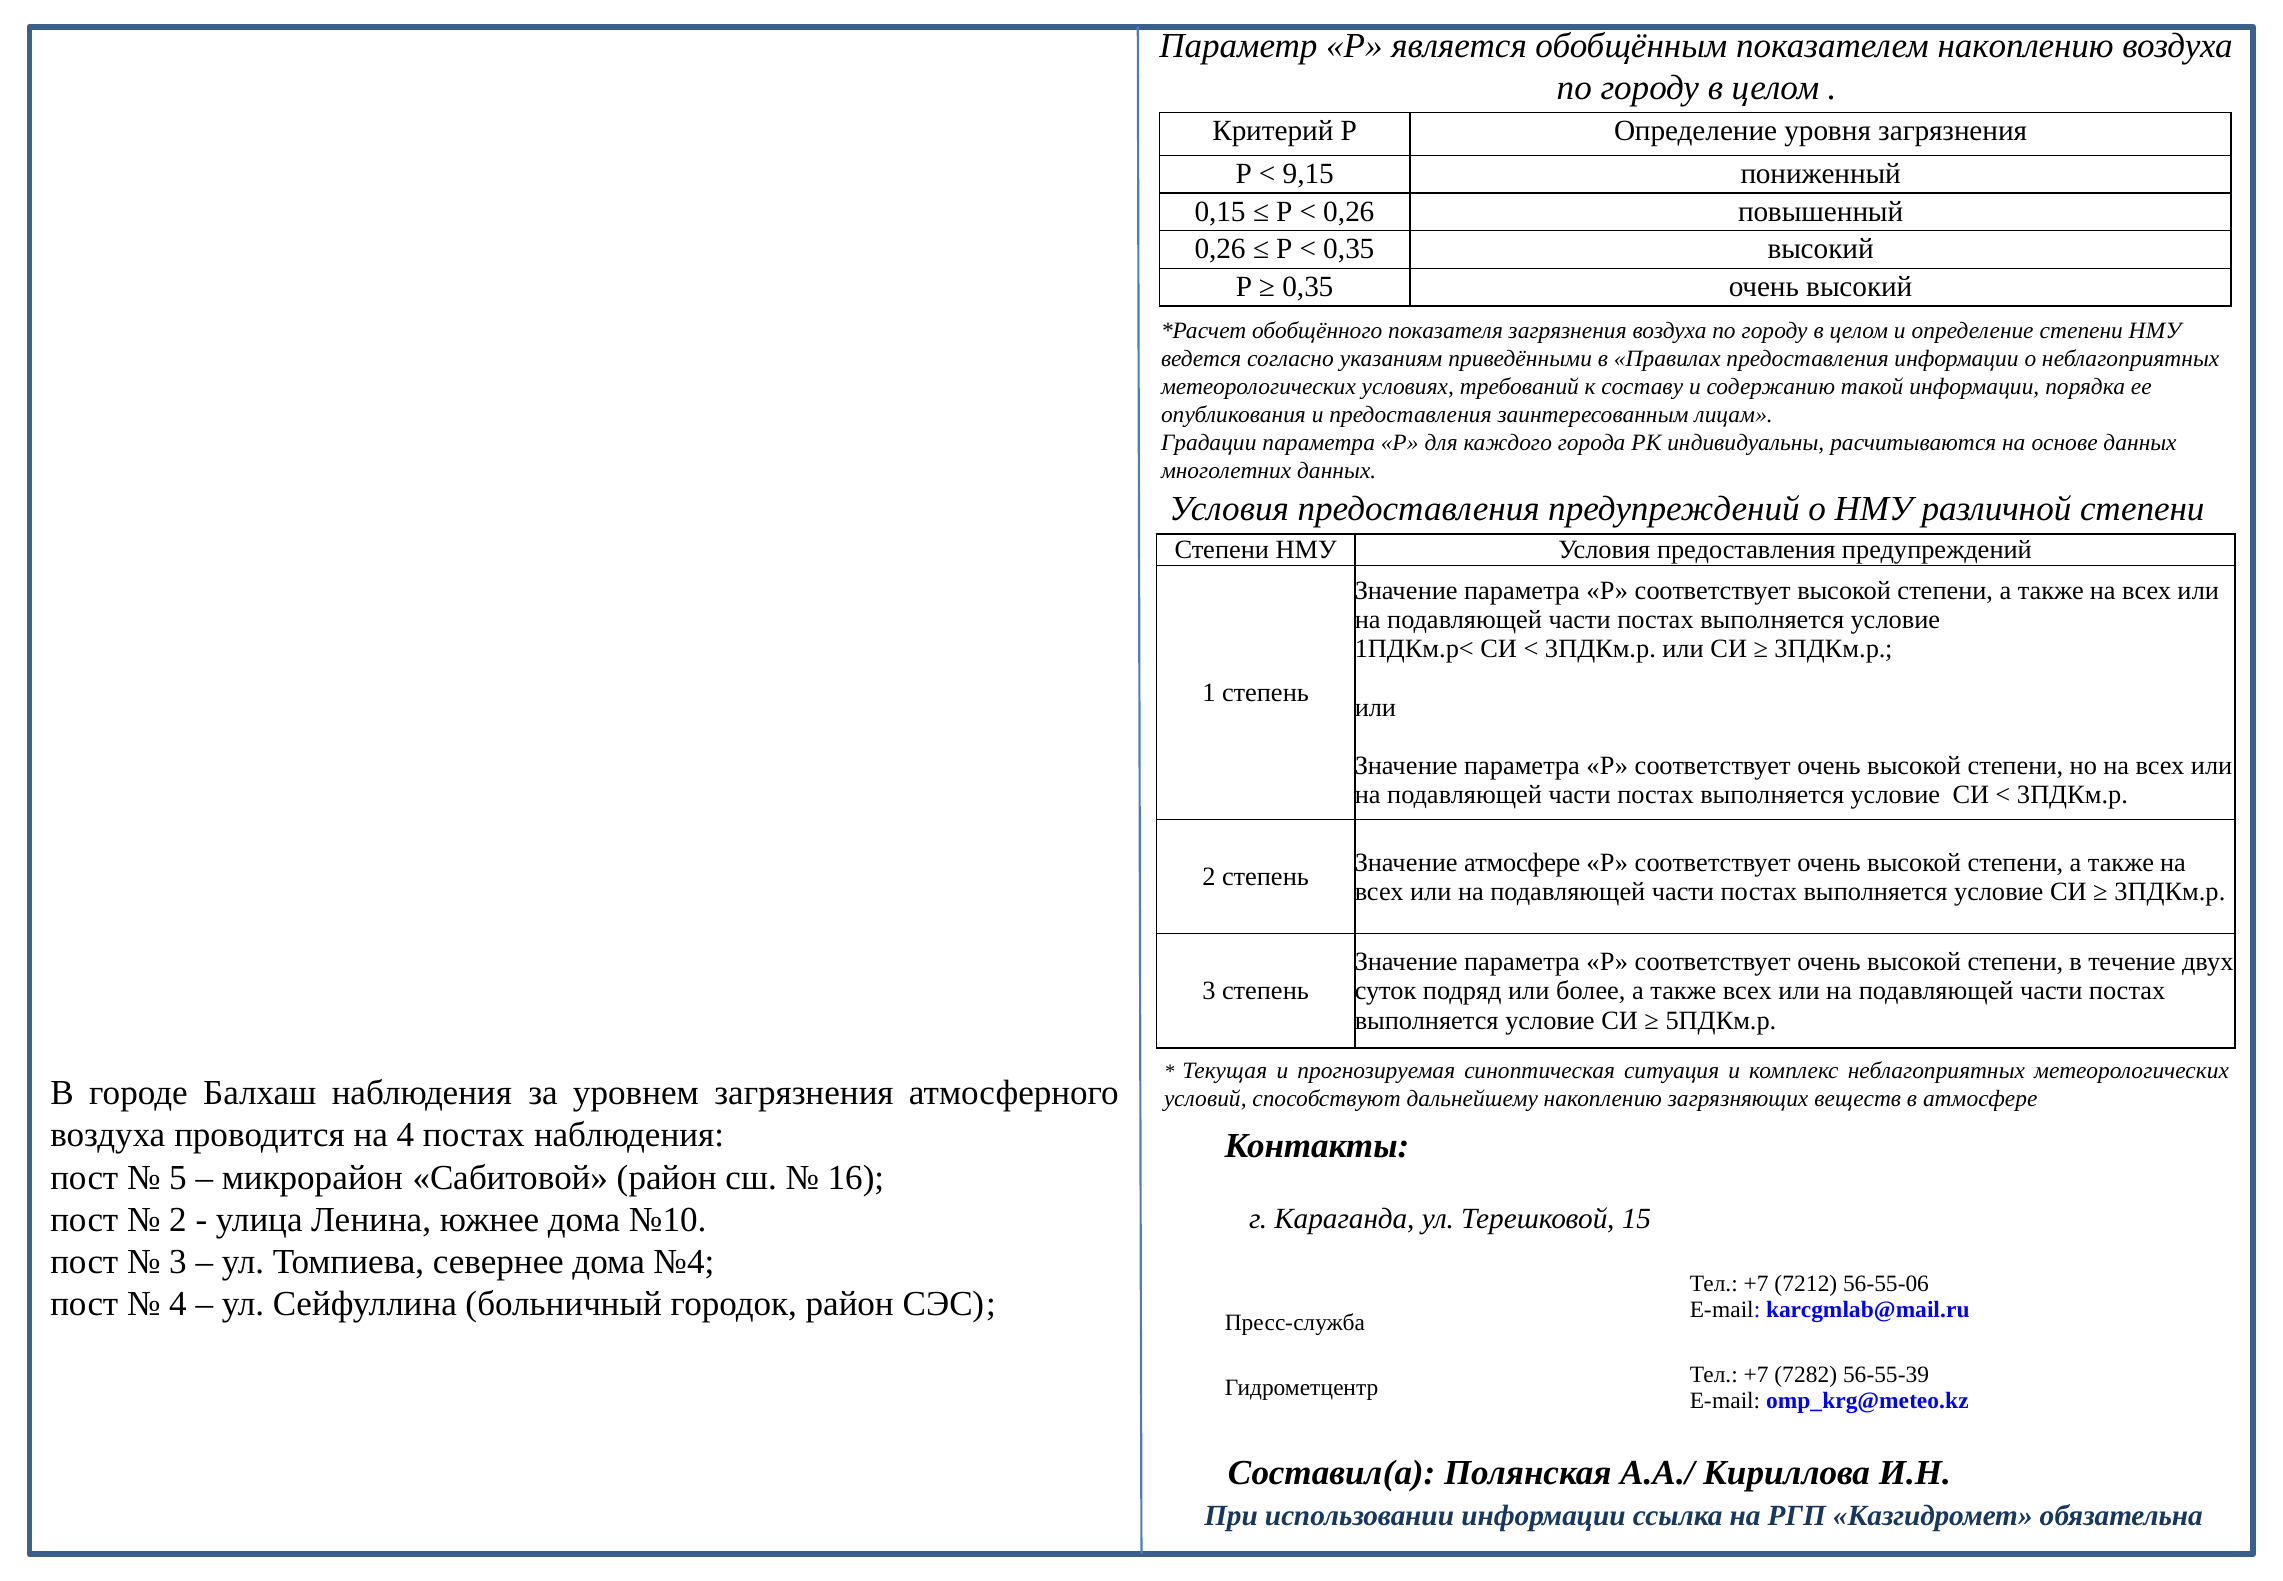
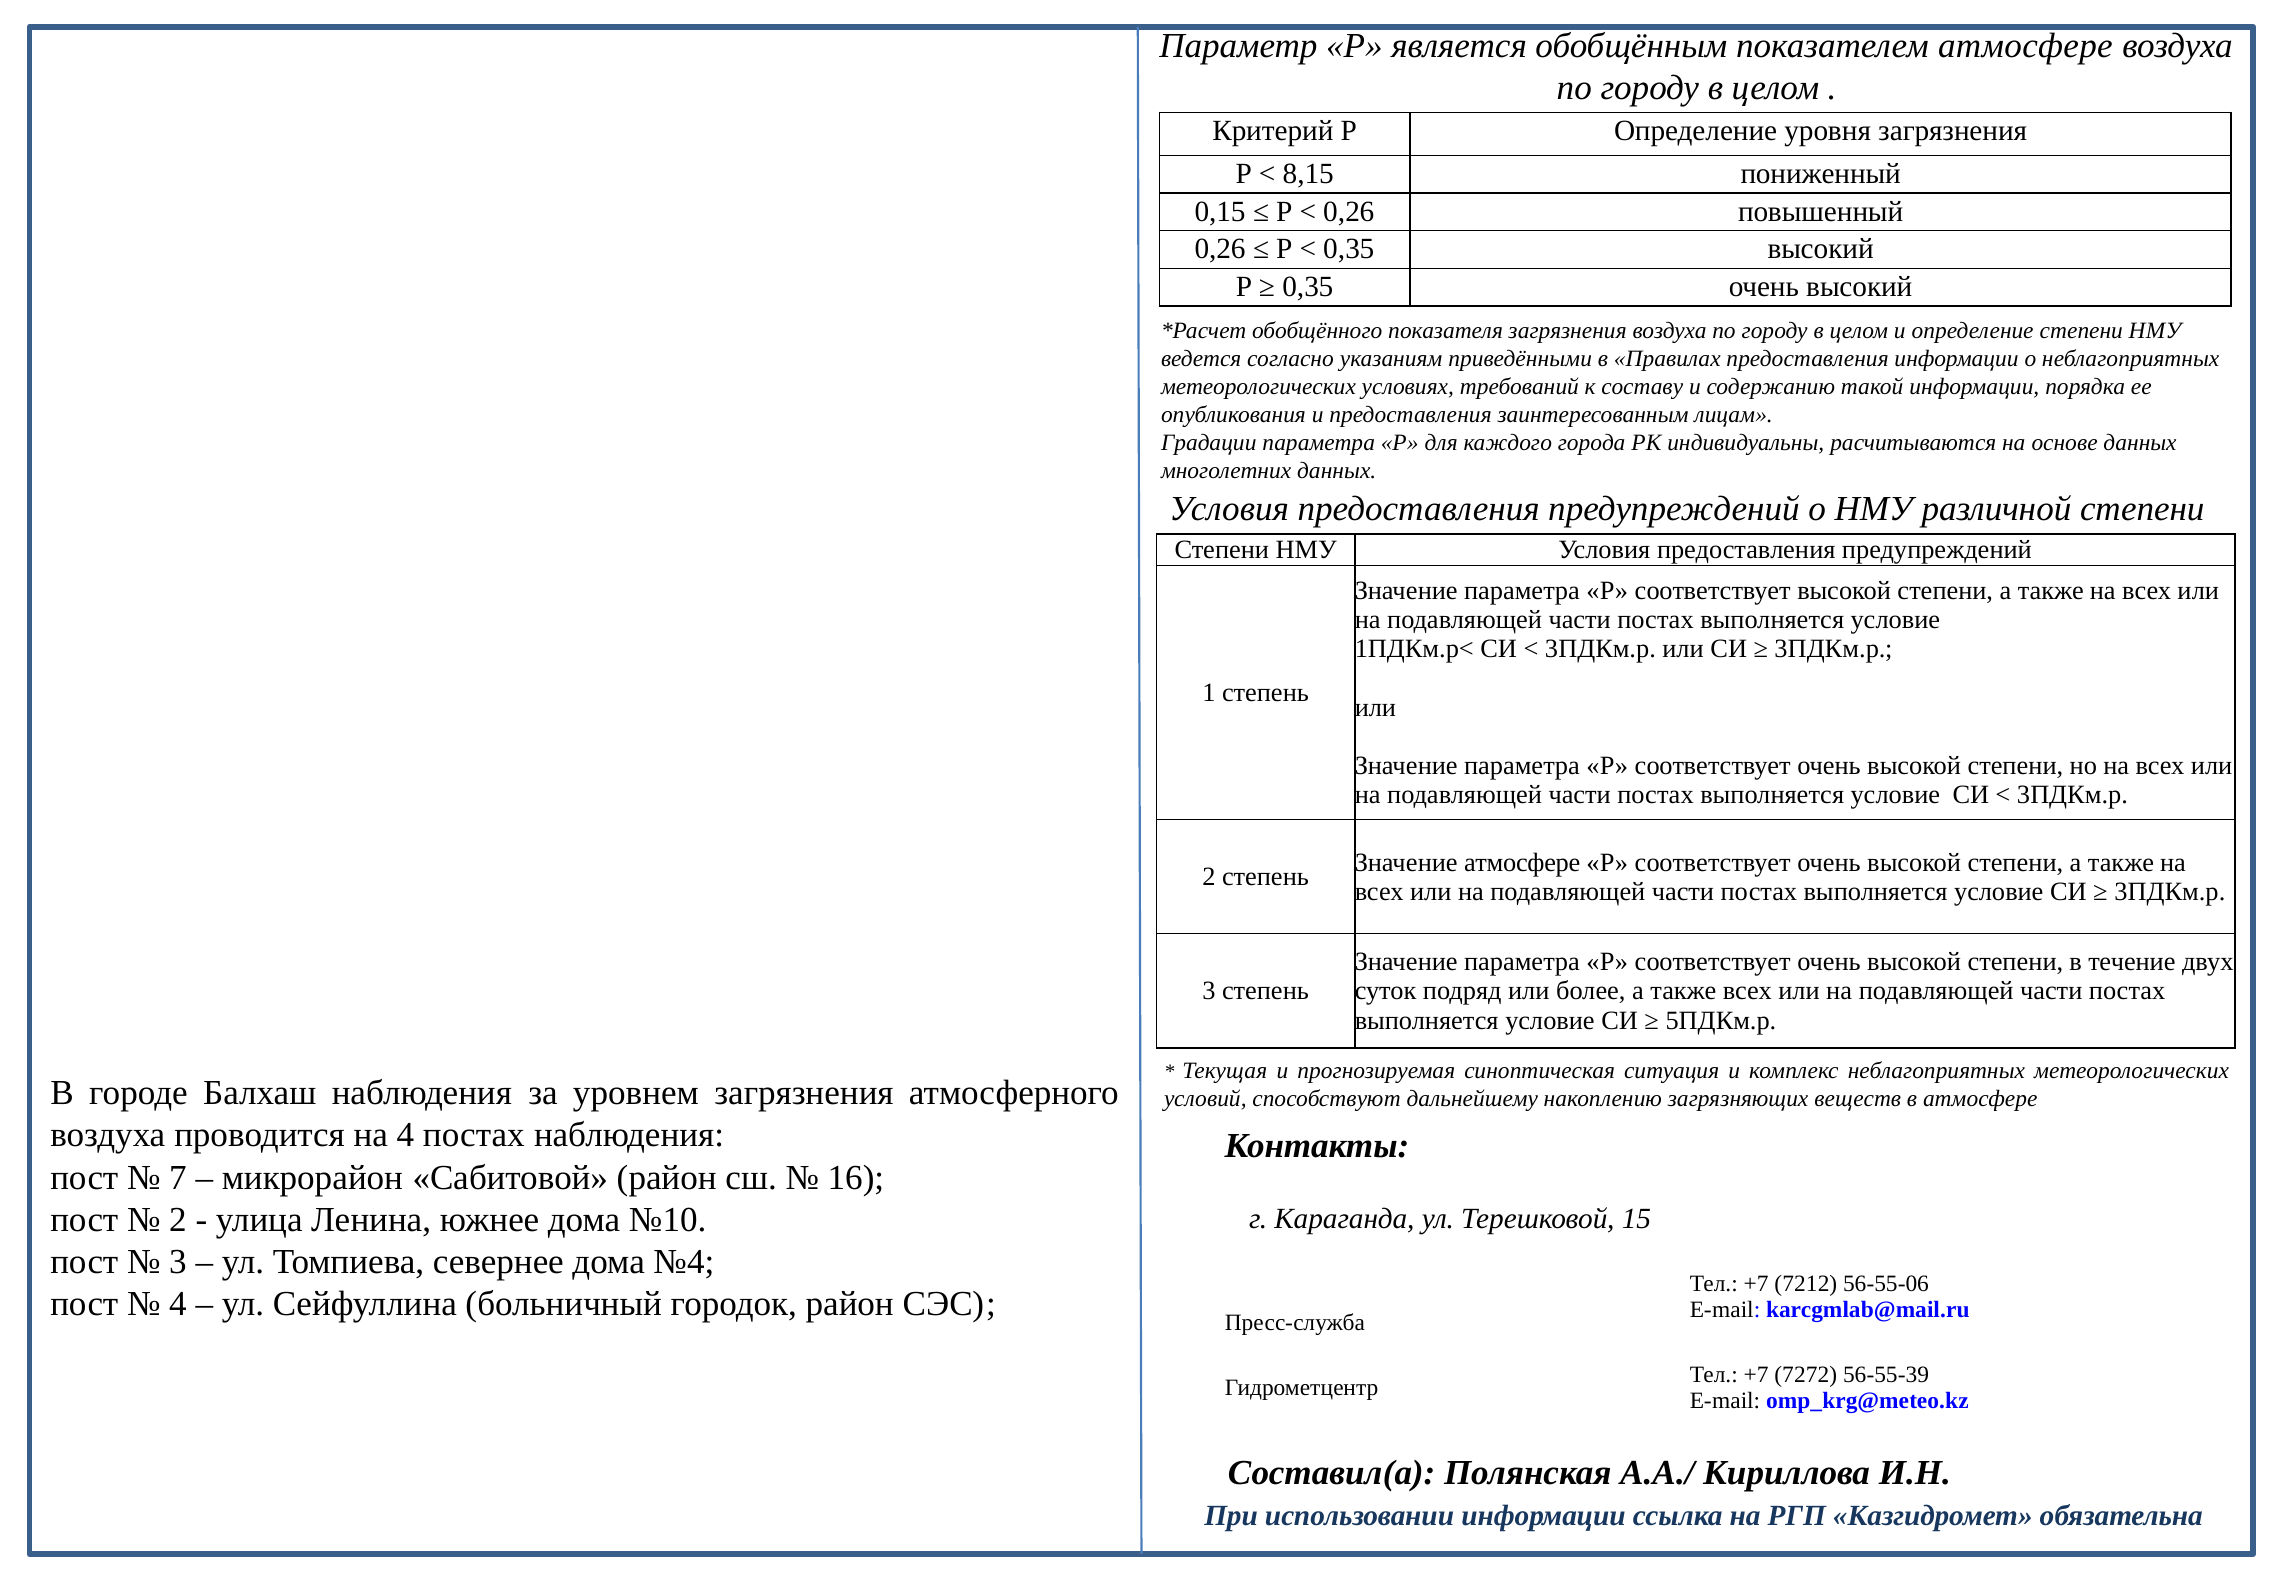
показателем накоплению: накоплению -> атмосфере (2025, 46)
9,15: 9,15 -> 8,15 (1308, 174)
5: 5 -> 7 (178, 1177)
7282: 7282 -> 7272 (1806, 1375)
